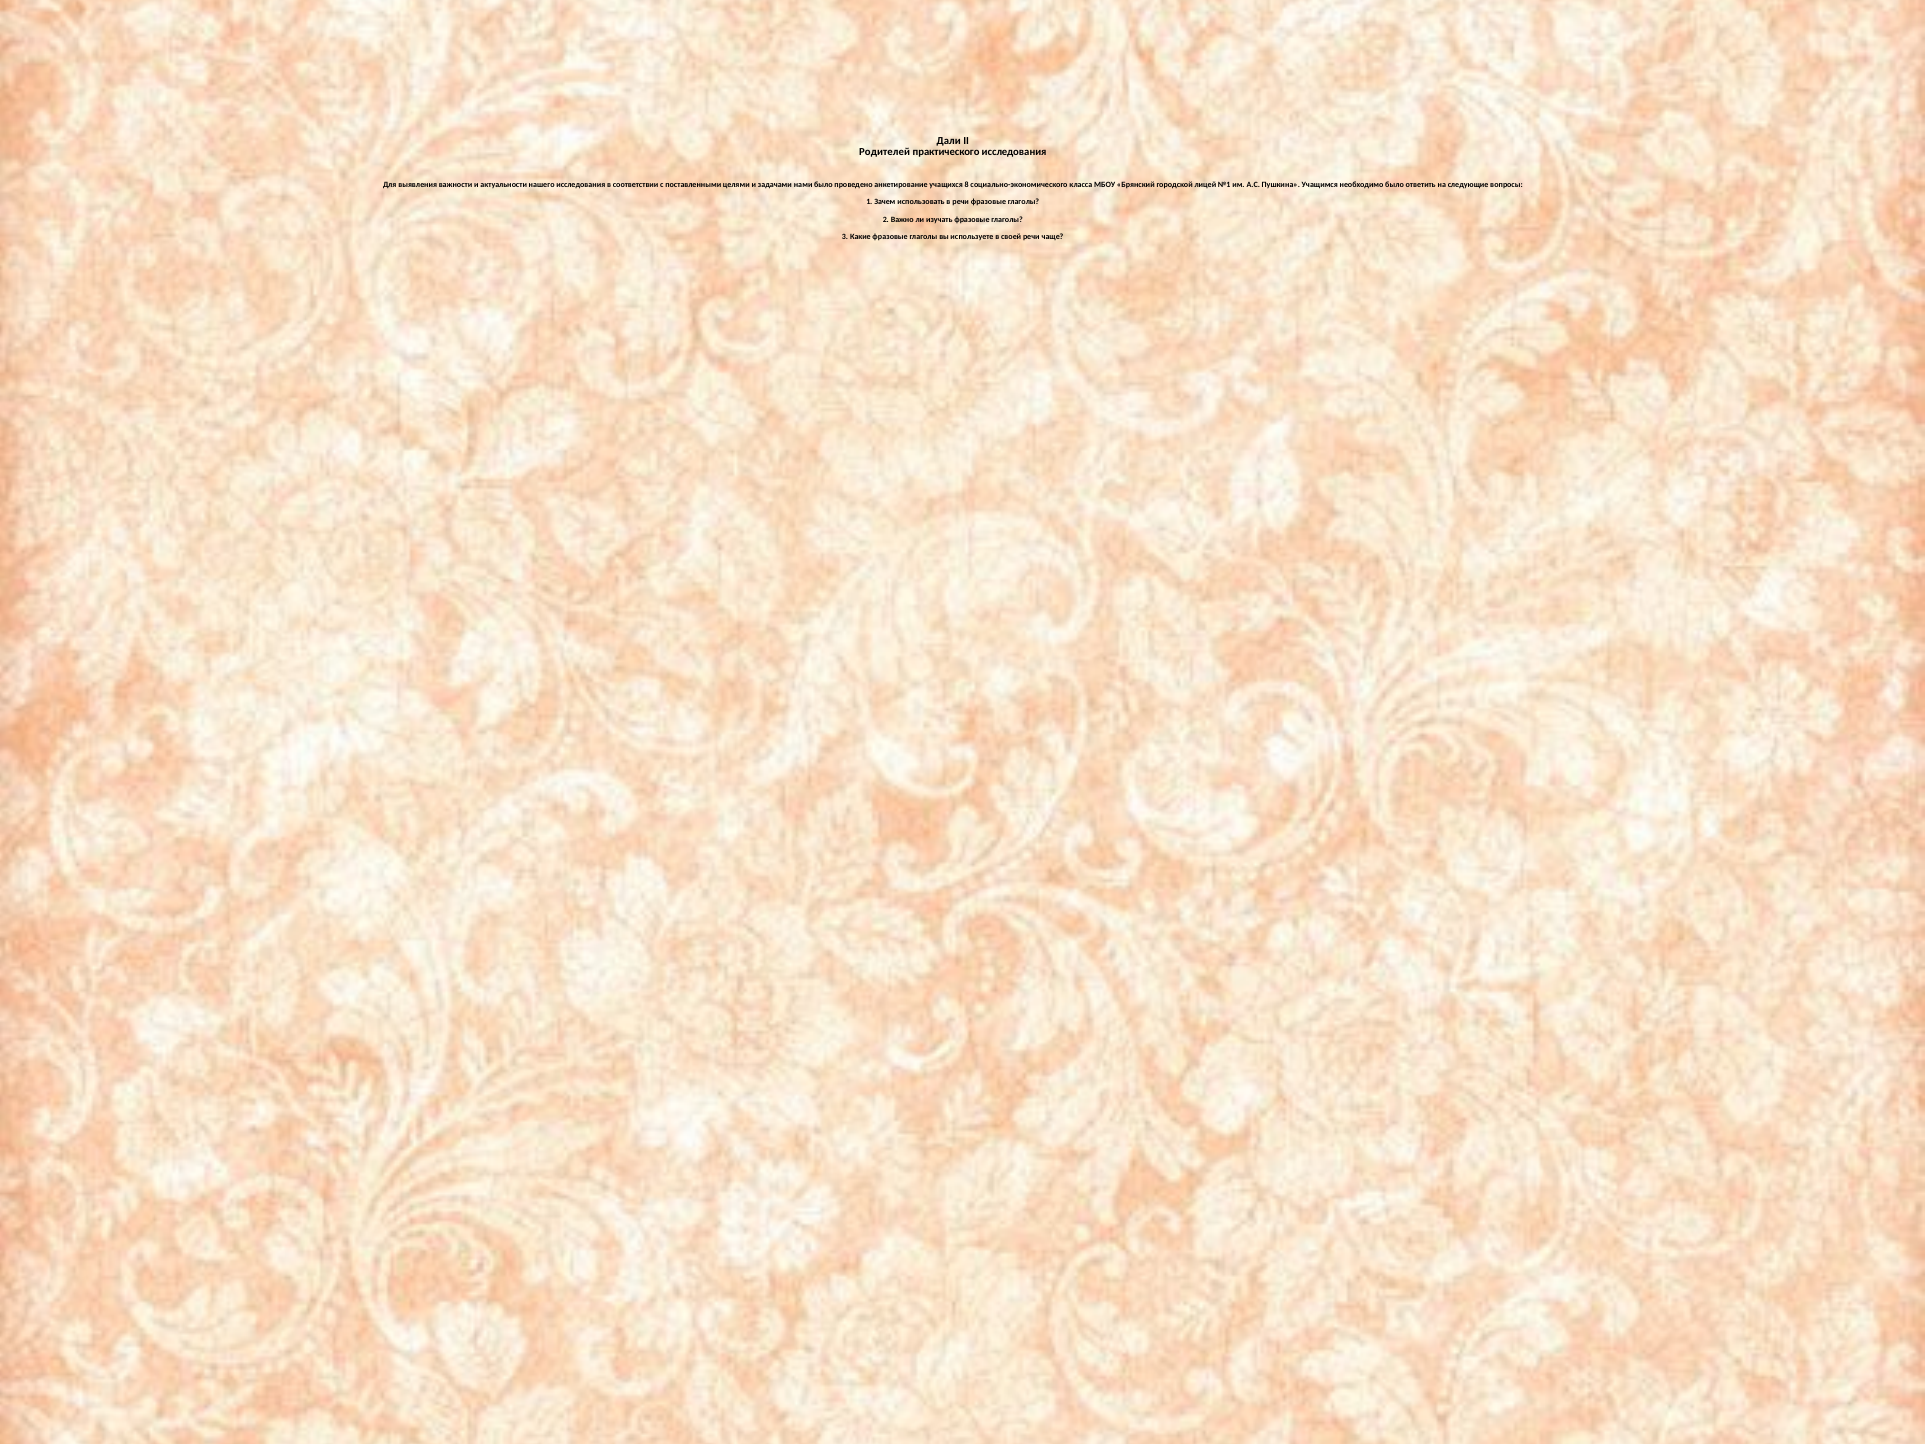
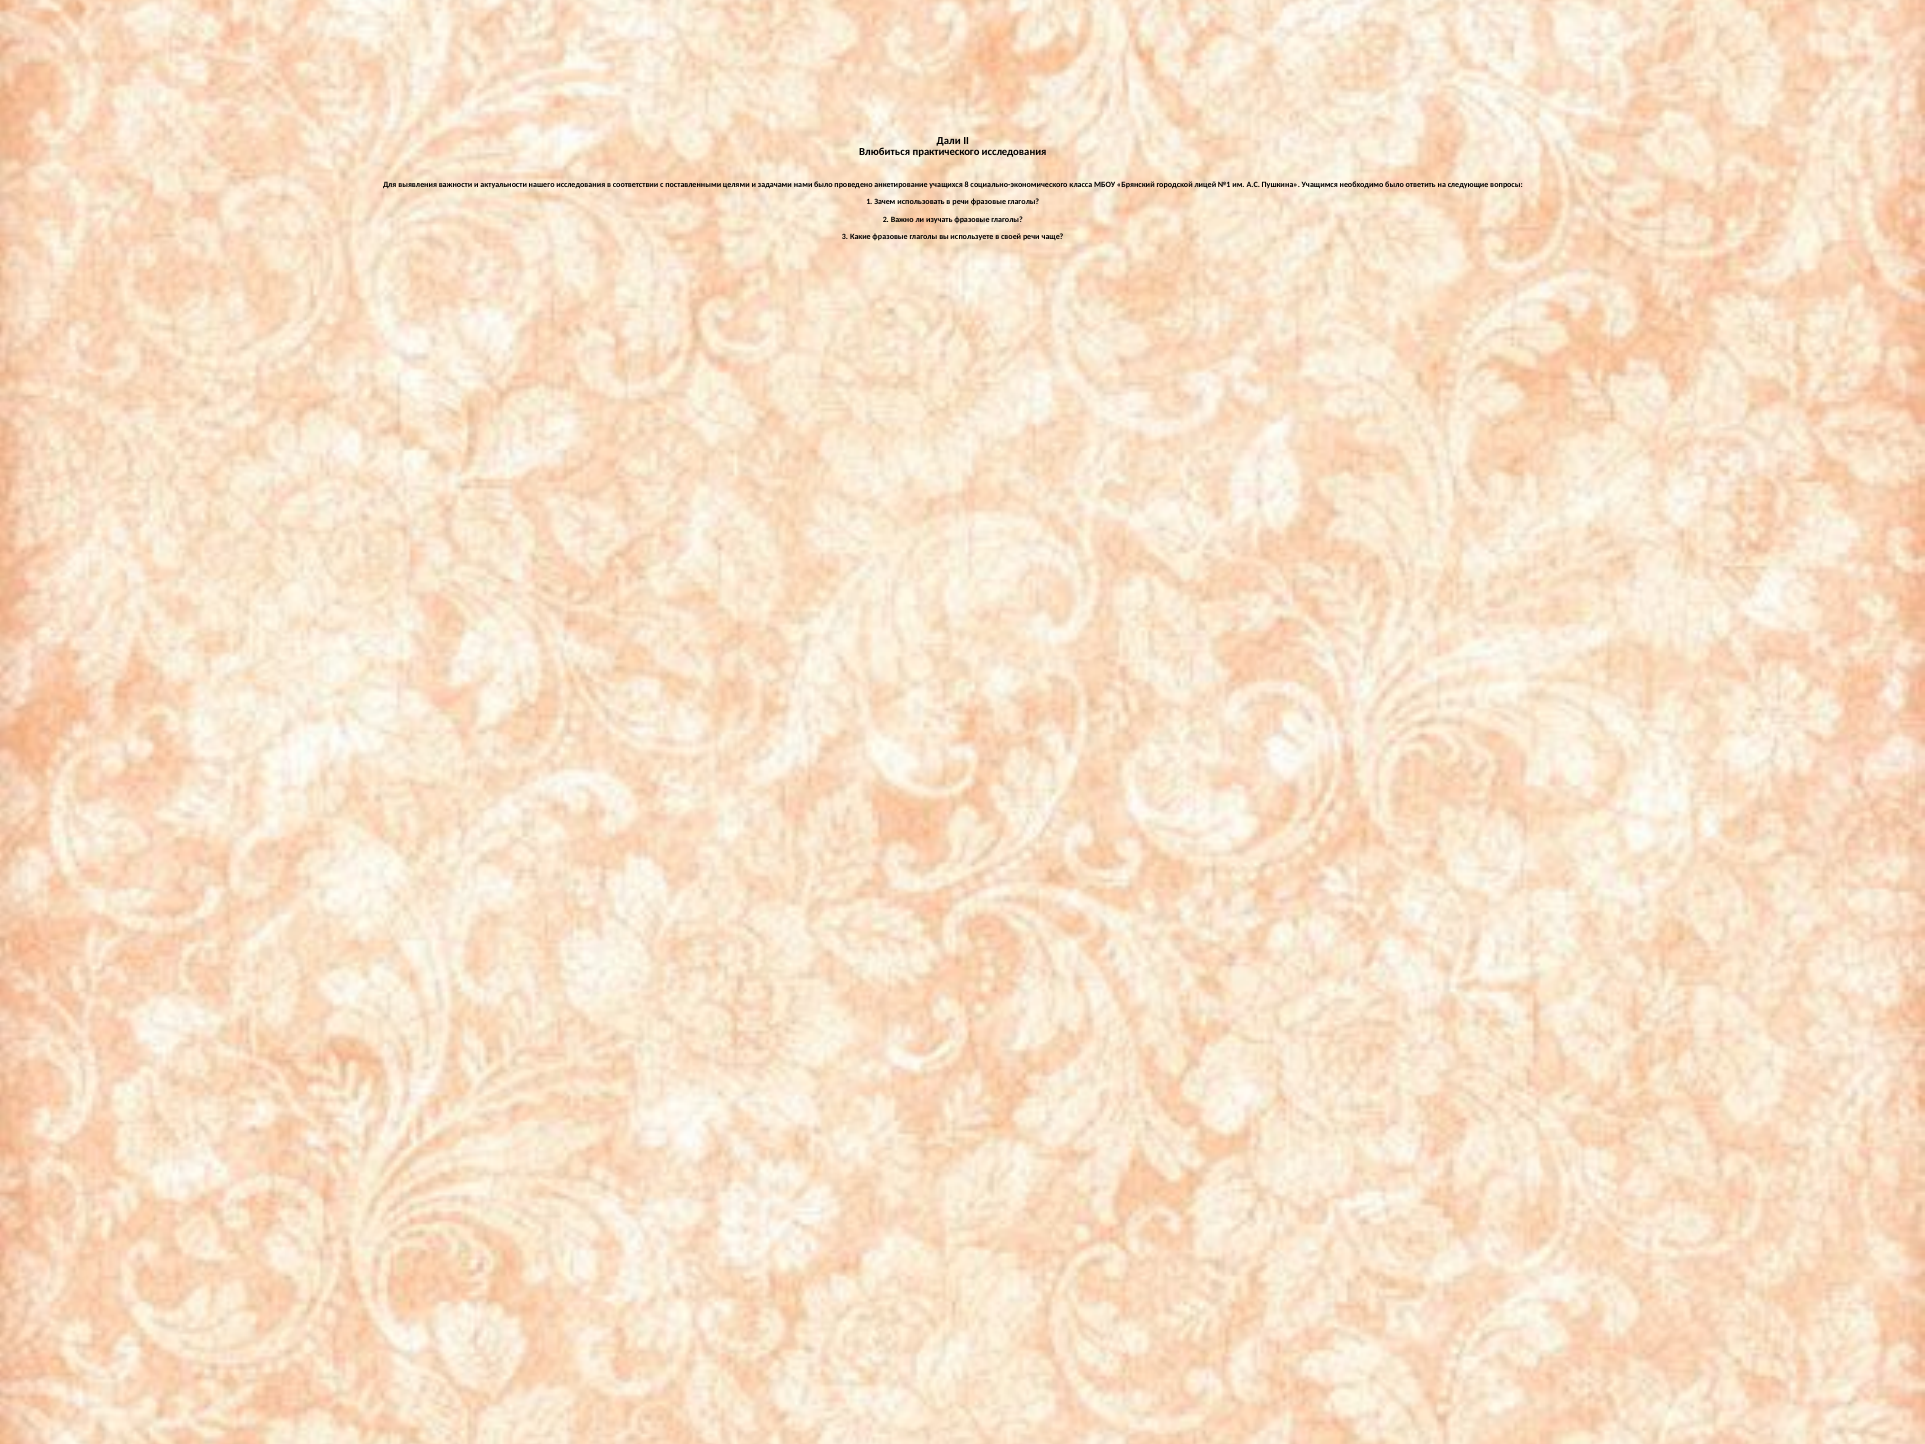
Родителей: Родителей -> Влюбиться (885, 152)
